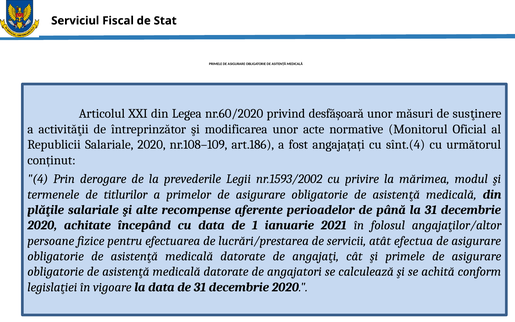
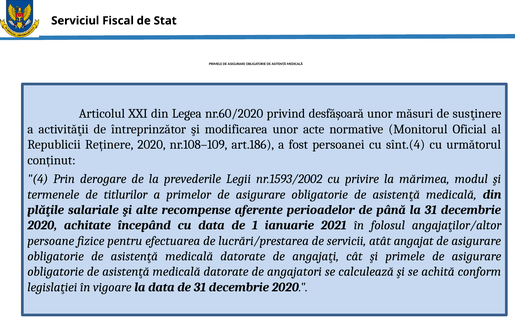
Republicii Salariale: Salariale -> Reținere (109, 145)
angajațați: angajațați -> persoanei (338, 145)
efectua: efectua -> angajat (414, 241)
